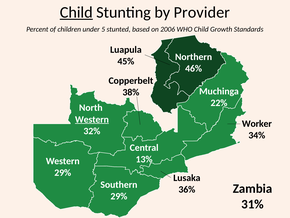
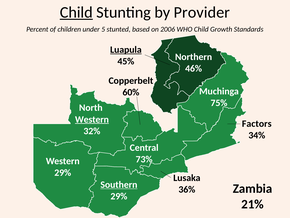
Luapula underline: none -> present (126, 50)
38%: 38% -> 60% (131, 92)
22%: 22% -> 75% (219, 103)
Worker: Worker -> Factors (257, 123)
13%: 13% -> 73% (144, 159)
Southern underline: none -> present (119, 184)
31%: 31% -> 21% (253, 204)
